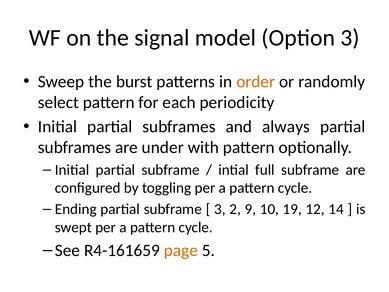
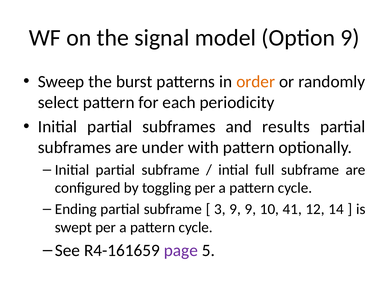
Option 3: 3 -> 9 (350, 38)
always: always -> results (286, 127)
3 2: 2 -> 9 (235, 209)
19: 19 -> 41 (292, 209)
page colour: orange -> purple (181, 250)
